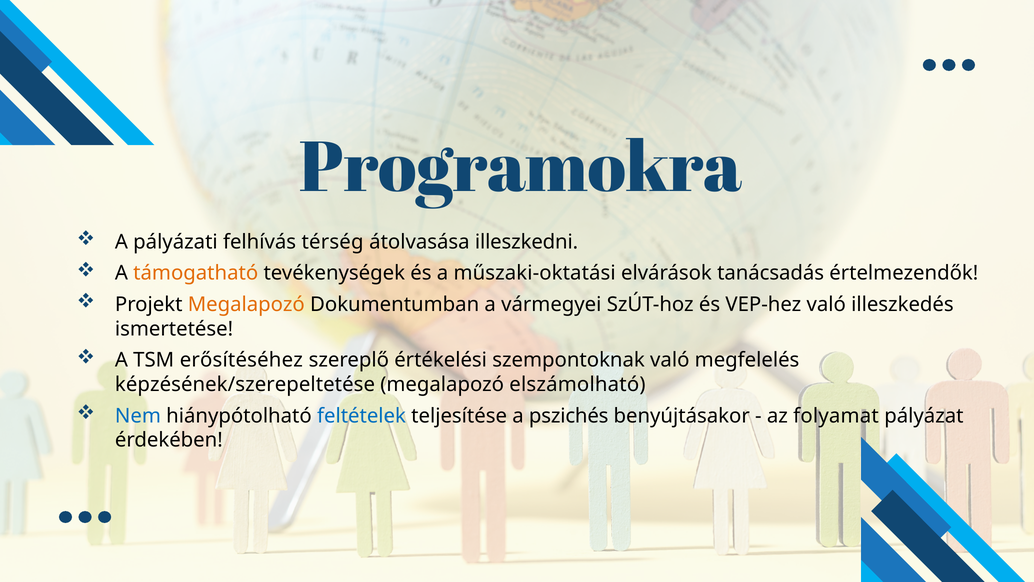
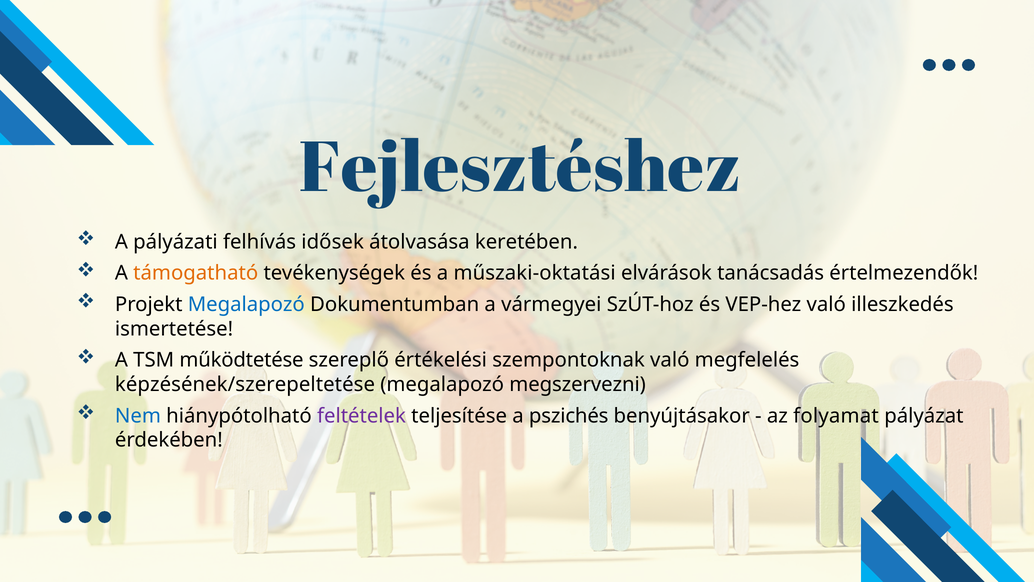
Programokra: Programokra -> Fejlesztéshez (520, 168)
térség: térség -> idősek (333, 242)
illeszkedni: illeszkedni -> keretében (526, 242)
Megalapozó colour: orange -> blue (246, 304)
erősítéséhez: erősítéséhez -> működtetése (242, 360)
elszámolható: elszámolható -> megszervezni (578, 384)
feltételek colour: blue -> purple (361, 416)
